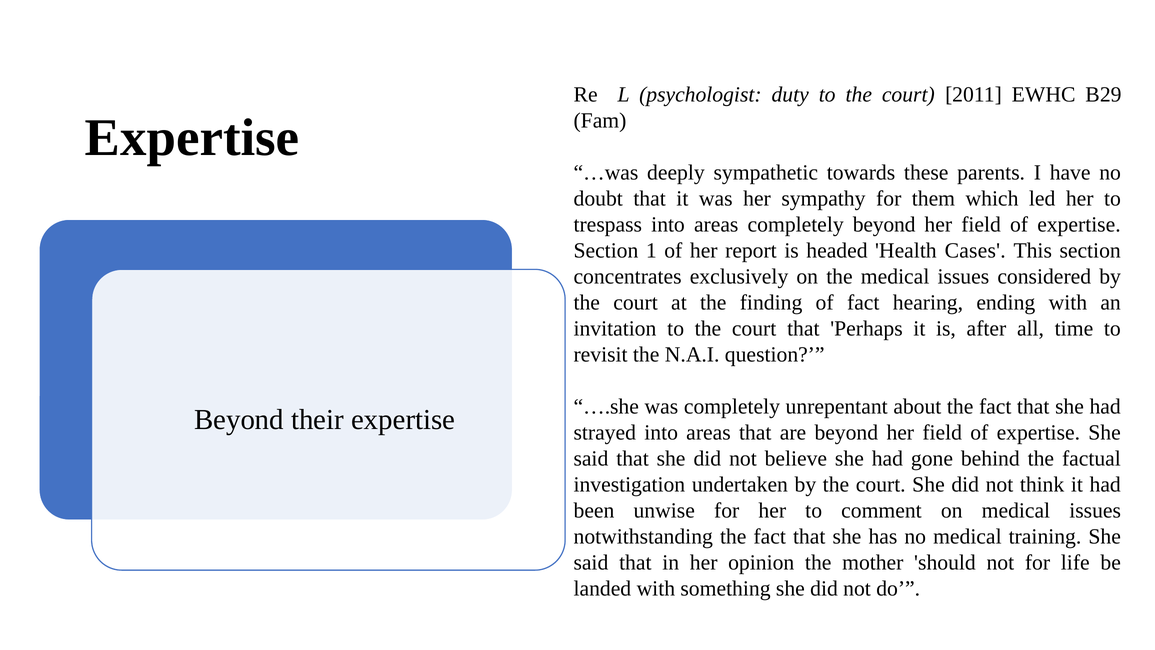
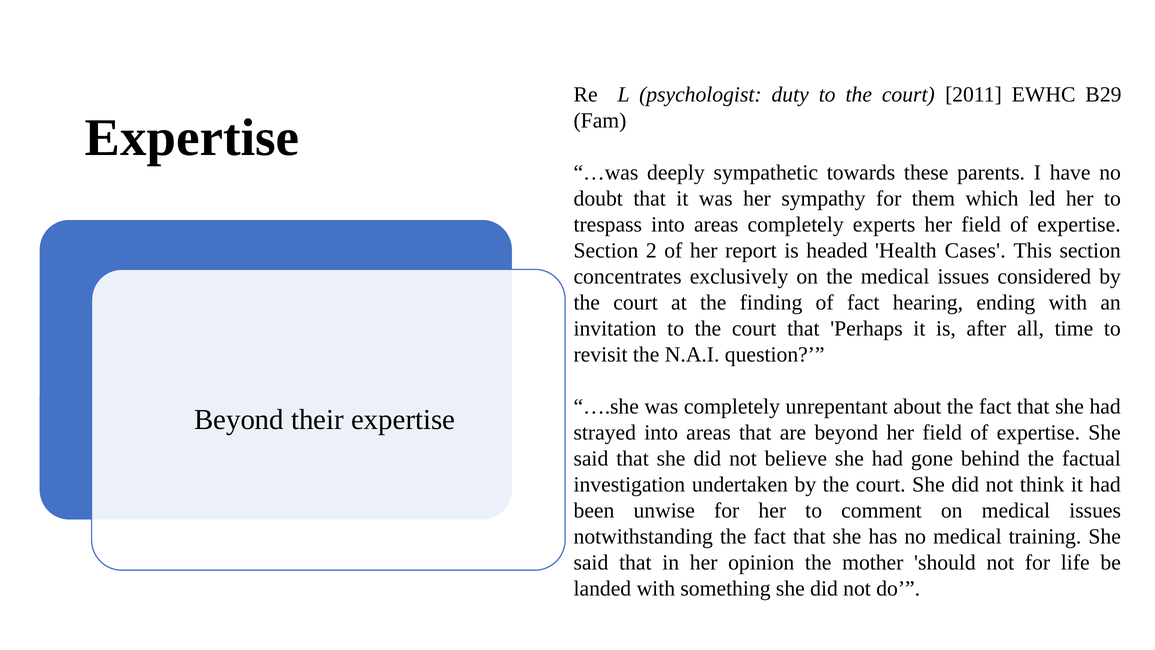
completely beyond: beyond -> experts (884, 224)
1: 1 -> 2 (651, 250)
